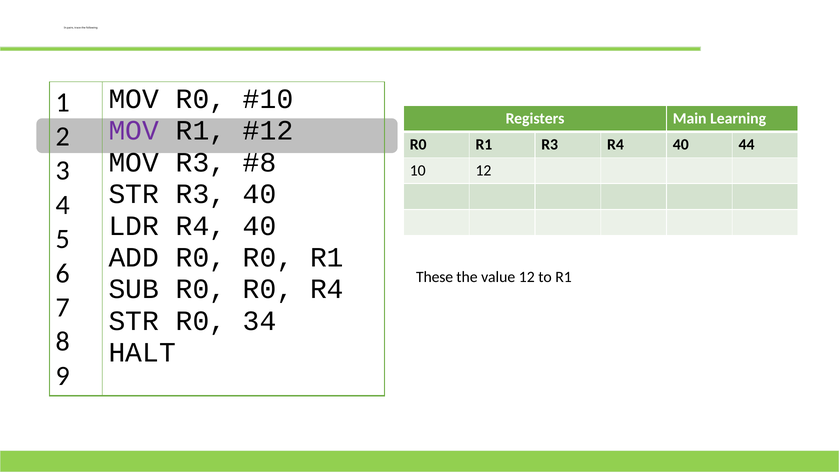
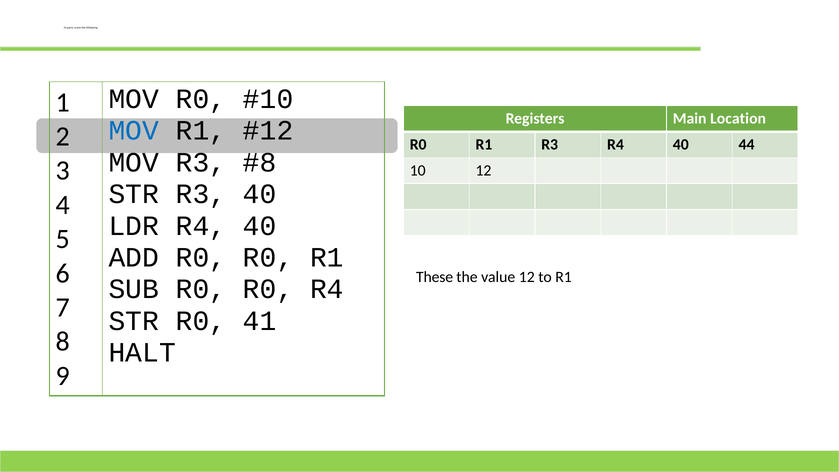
Learning: Learning -> Location (738, 119)
MOV colour: purple -> blue (134, 131)
34: 34 -> 41 (260, 321)
